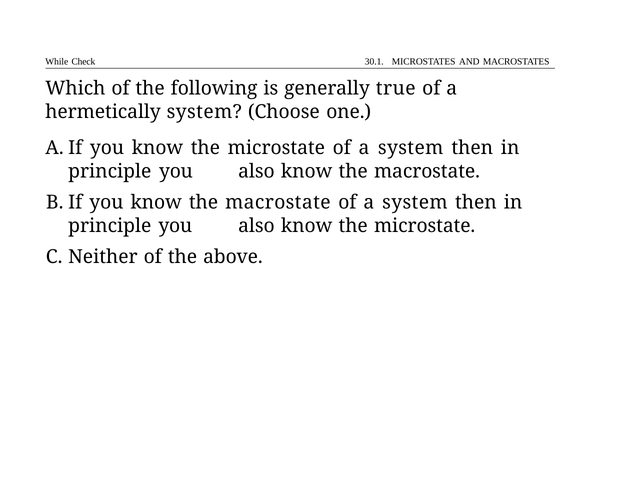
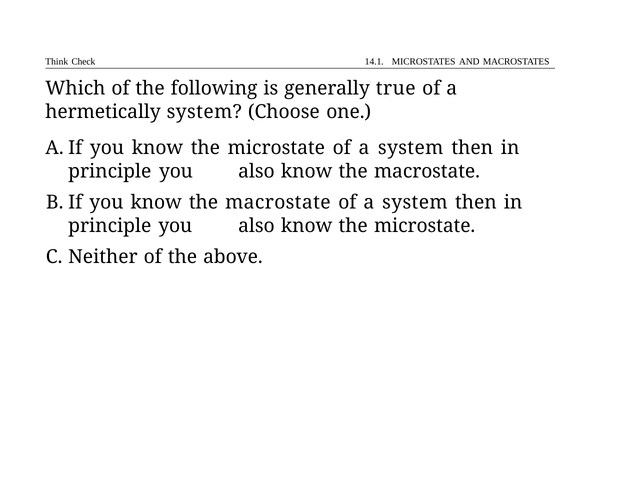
While: While -> Think (57, 61)
30.1: 30.1 -> 14.1 (374, 61)
